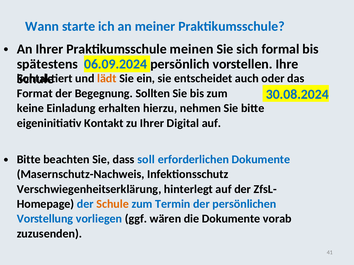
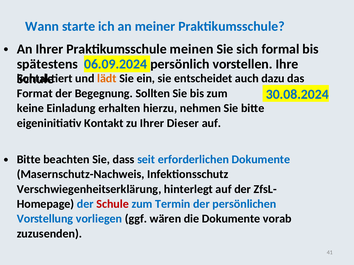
oder: oder -> dazu (273, 79)
Digital: Digital -> Dieser (183, 123)
soll: soll -> seit (146, 160)
Schule colour: orange -> red (113, 204)
